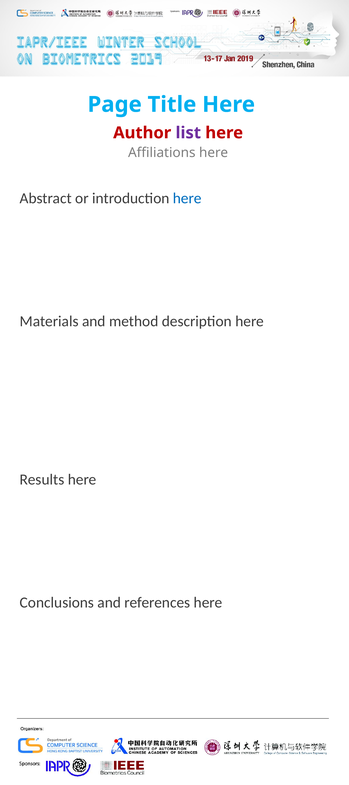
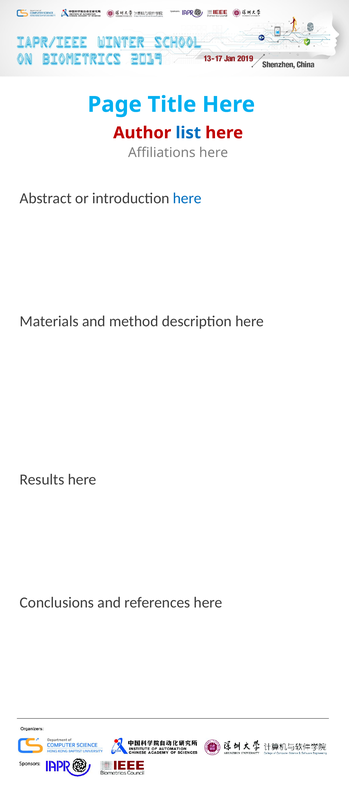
list colour: purple -> blue (188, 133)
